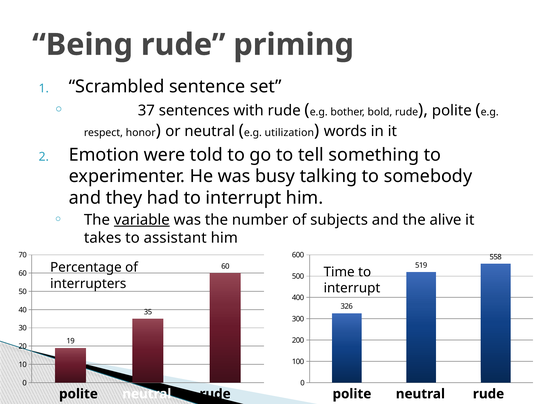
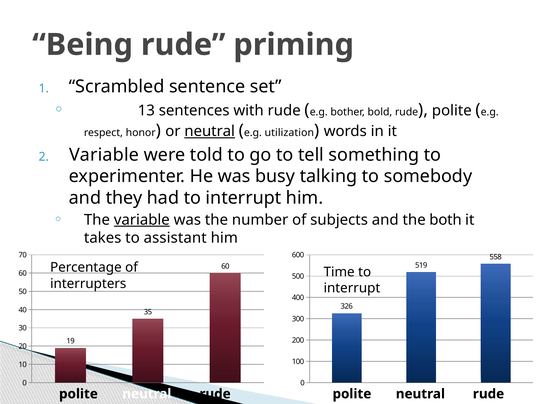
37: 37 -> 13 (146, 111)
neutral underline: none -> present (210, 131)
Emotion: Emotion -> Variable (104, 155)
alive: alive -> both (446, 220)
